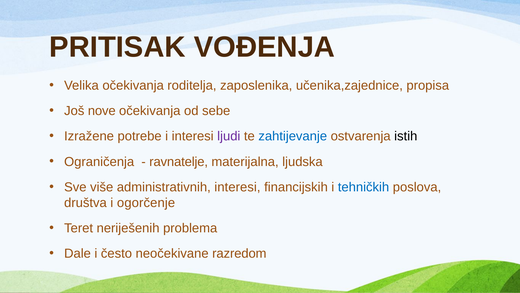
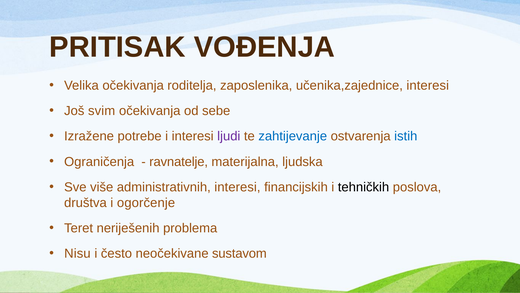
učenika,zajednice propisa: propisa -> interesi (428, 85)
nove: nove -> svim (102, 111)
istih colour: black -> blue (406, 136)
tehničkih colour: blue -> black (364, 187)
Dale: Dale -> Nisu (77, 253)
razredom: razredom -> sustavom (239, 253)
